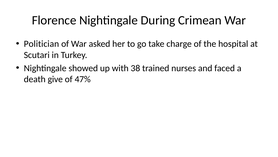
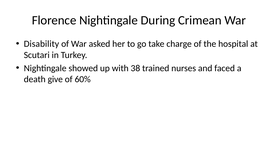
Politician: Politician -> Disability (41, 44)
47%: 47% -> 60% (83, 79)
